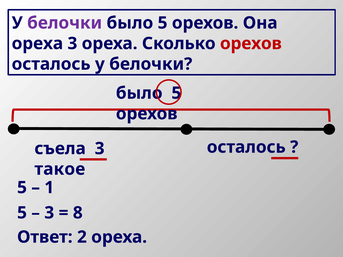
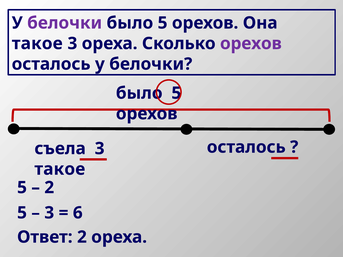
ореха: ореха -> такое (37, 44)
орехов colour: red -> purple (251, 44)
1: 1 -> 2 (49, 188)
8: 8 -> 6 (78, 213)
